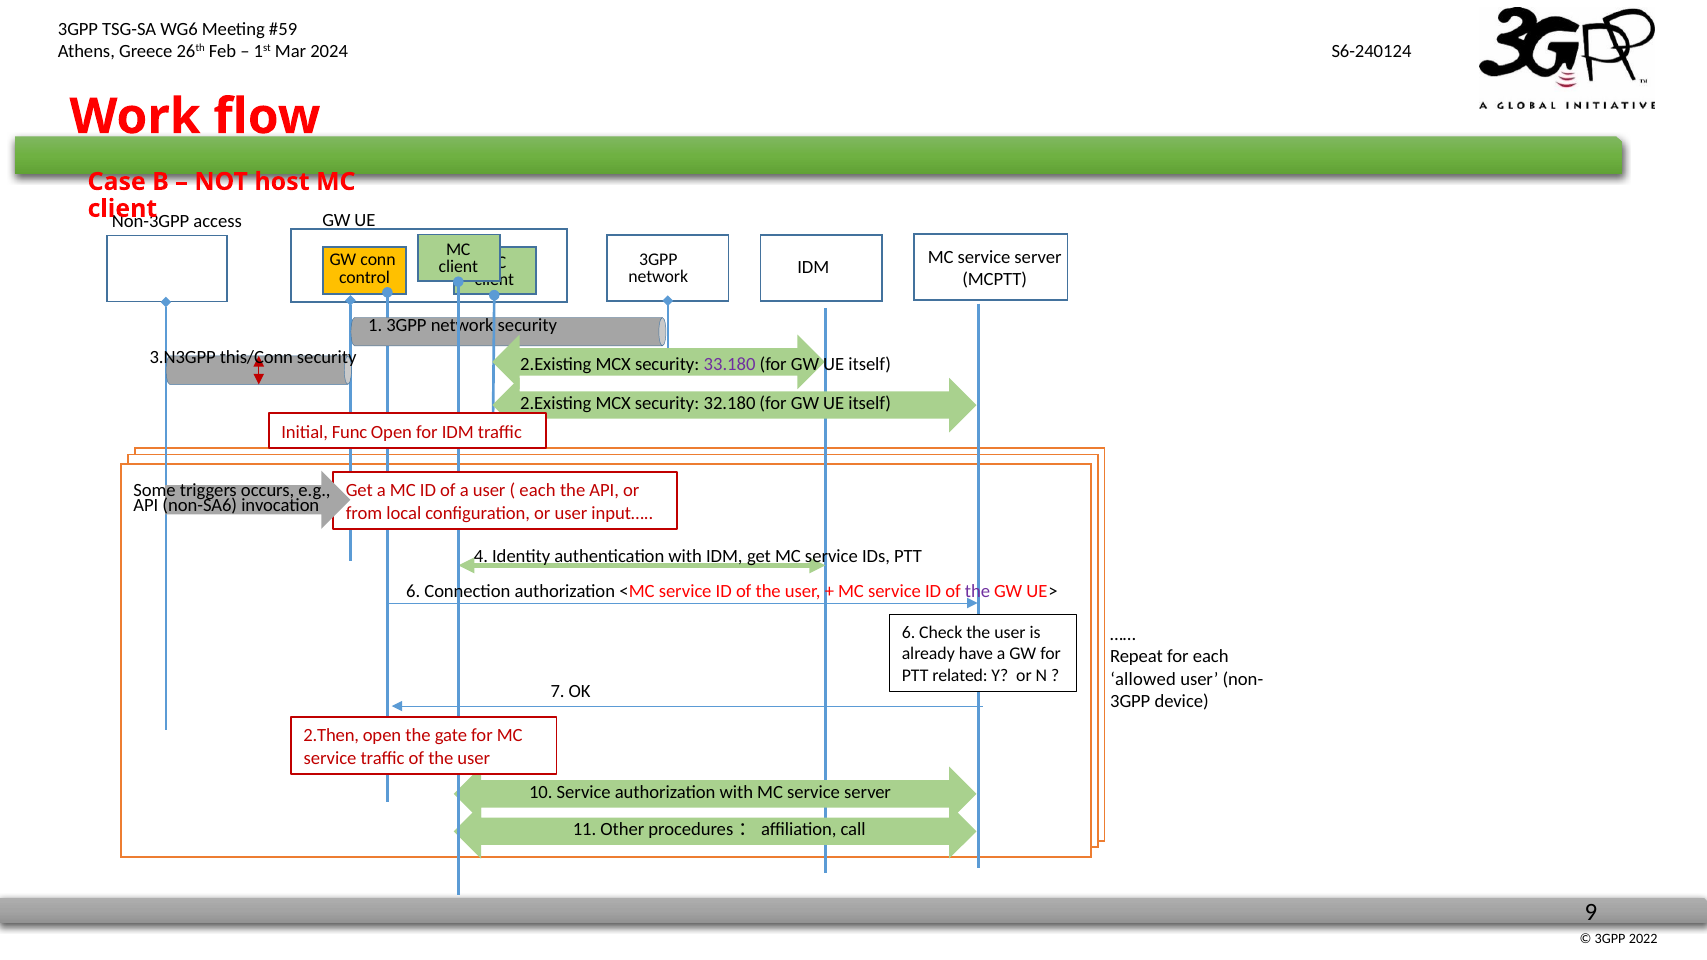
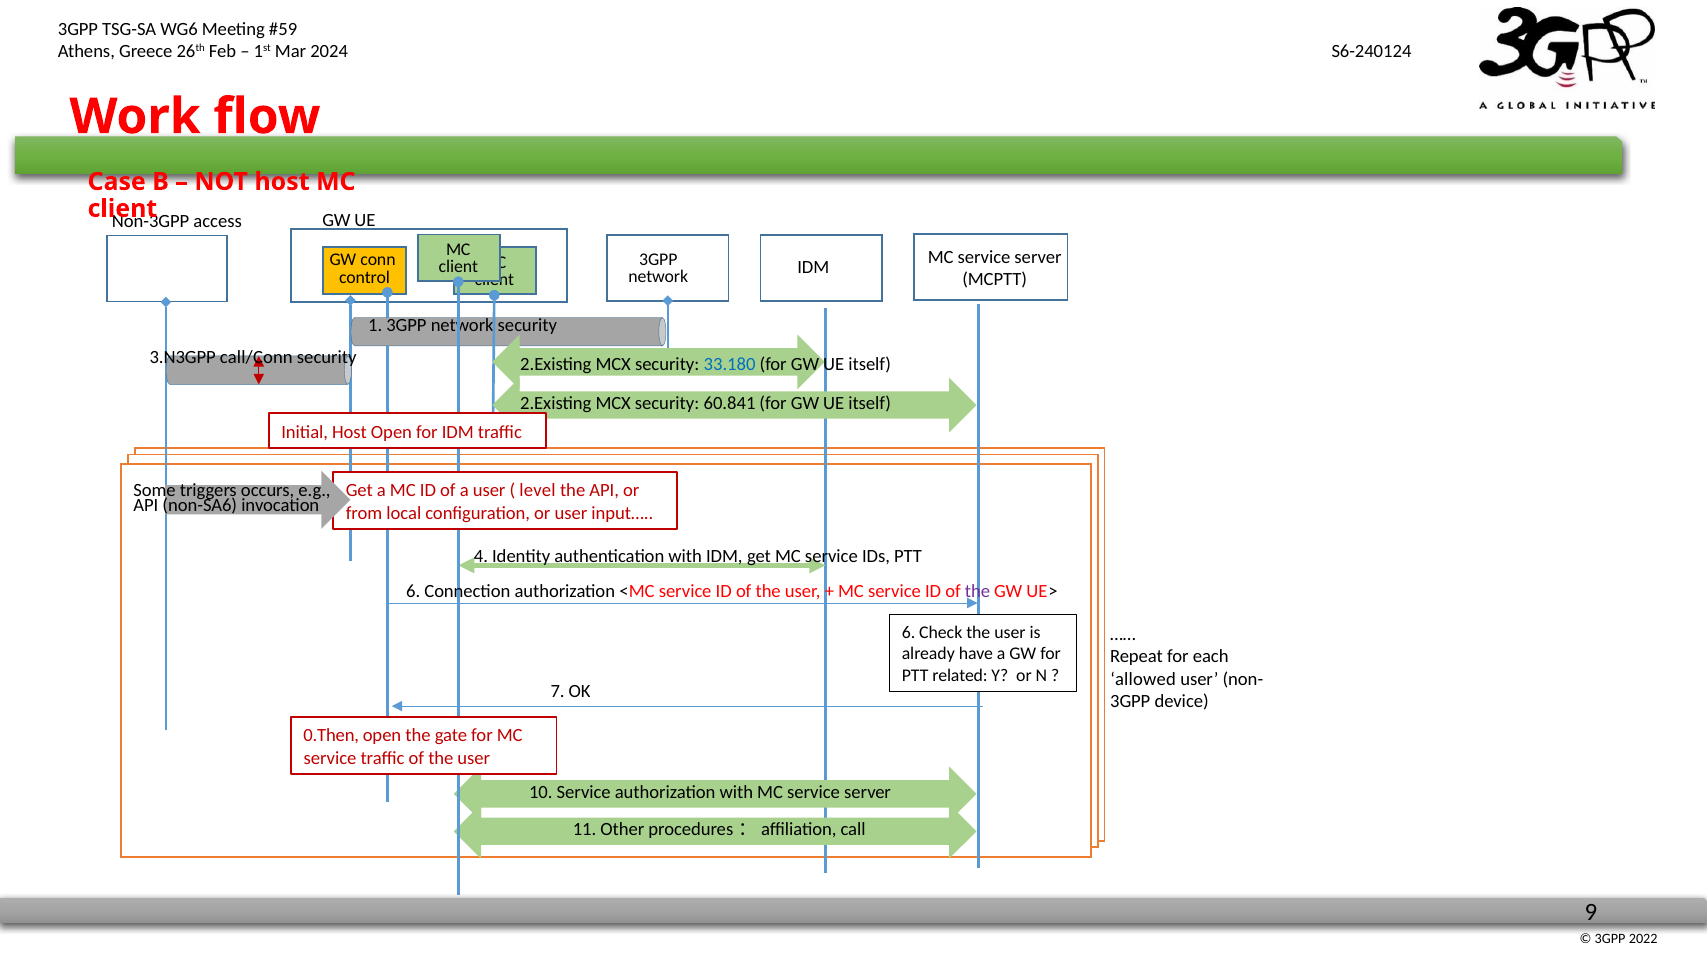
this/Conn: this/Conn -> call/Conn (256, 357)
33.180 colour: purple -> blue (730, 365)
32.180: 32.180 -> 60.841 (730, 404)
Initial Func: Func -> Host (350, 432)
each: each -> level (538, 491)
2.Then: 2.Then -> 0.Then (331, 736)
